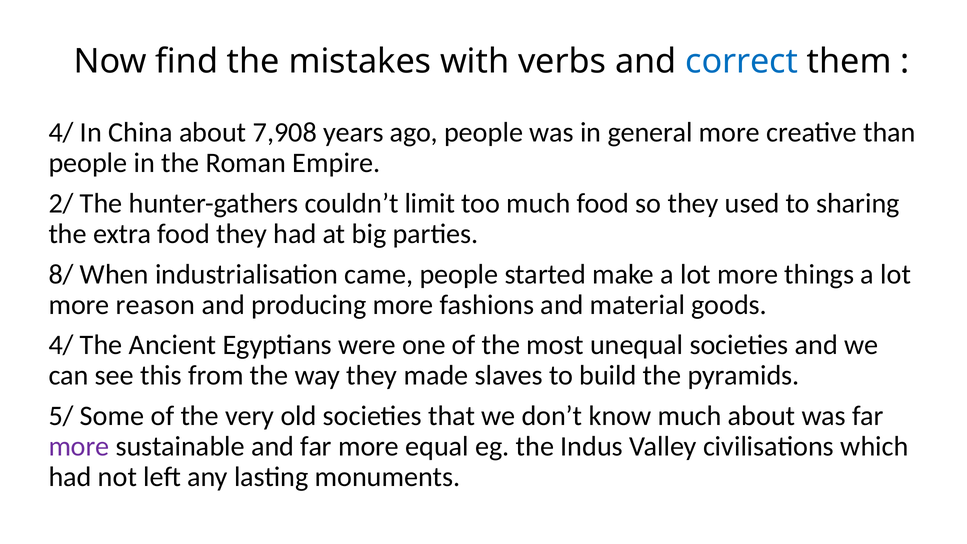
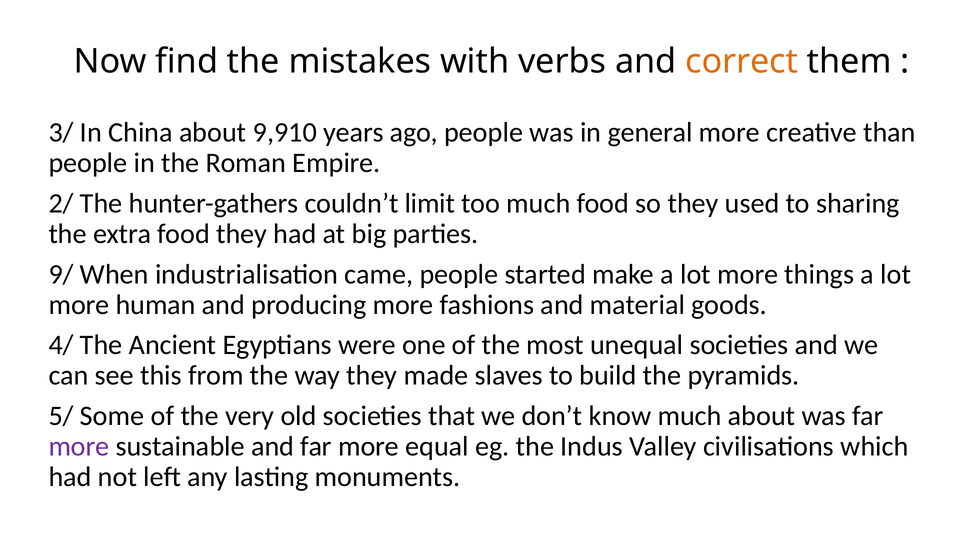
correct colour: blue -> orange (742, 62)
4/: 4/ -> 3/ (61, 132)
7,908: 7,908 -> 9,910 (285, 132)
8/: 8/ -> 9/ (61, 274)
reason: reason -> human (156, 305)
